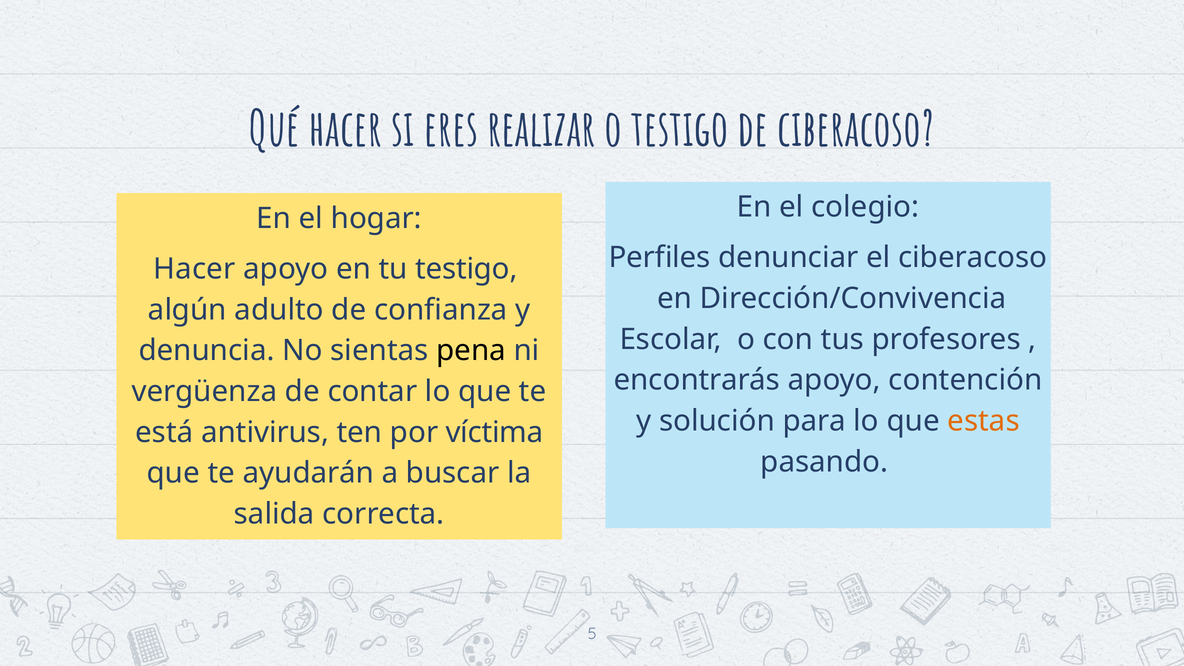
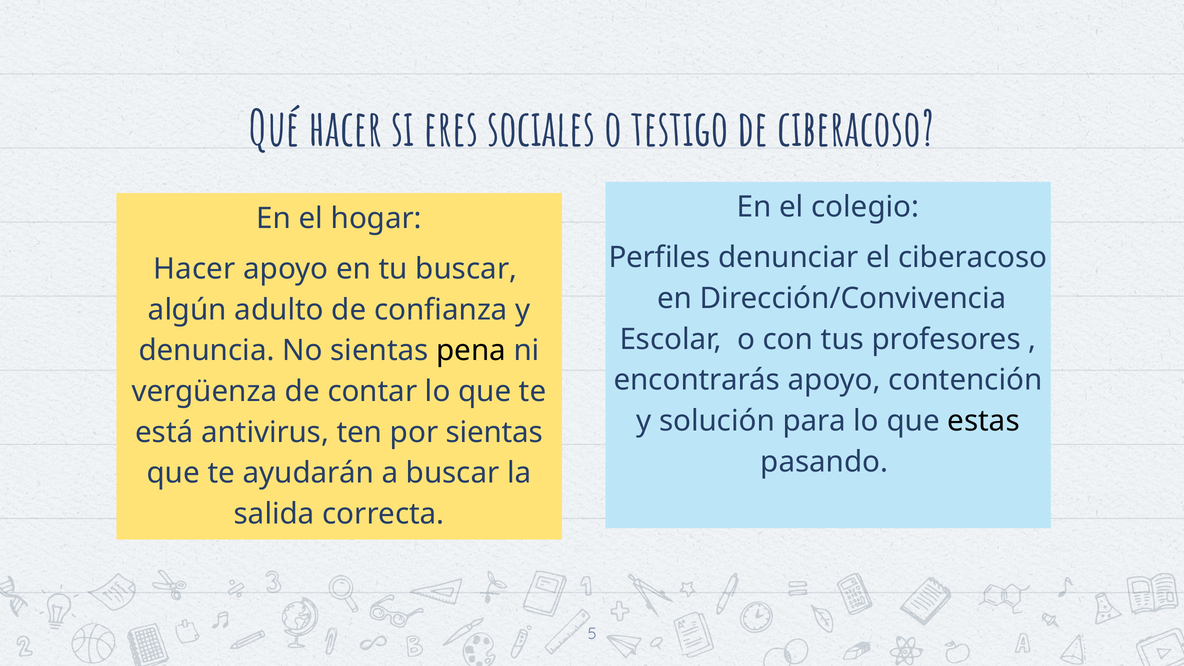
realizar: realizar -> sociales (541, 130)
tu testigo: testigo -> buscar (466, 269)
estas colour: orange -> black (984, 421)
por víctima: víctima -> sientas (495, 432)
